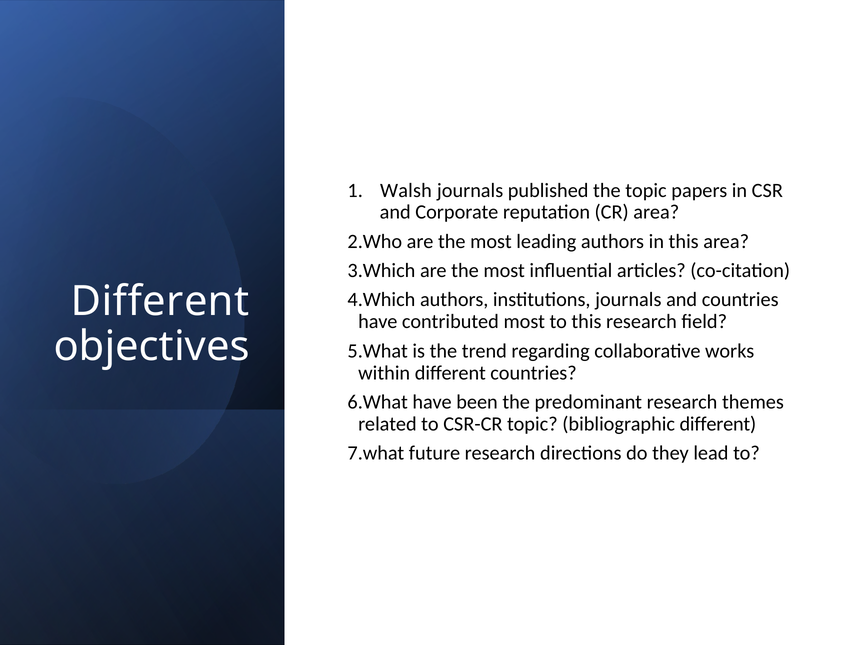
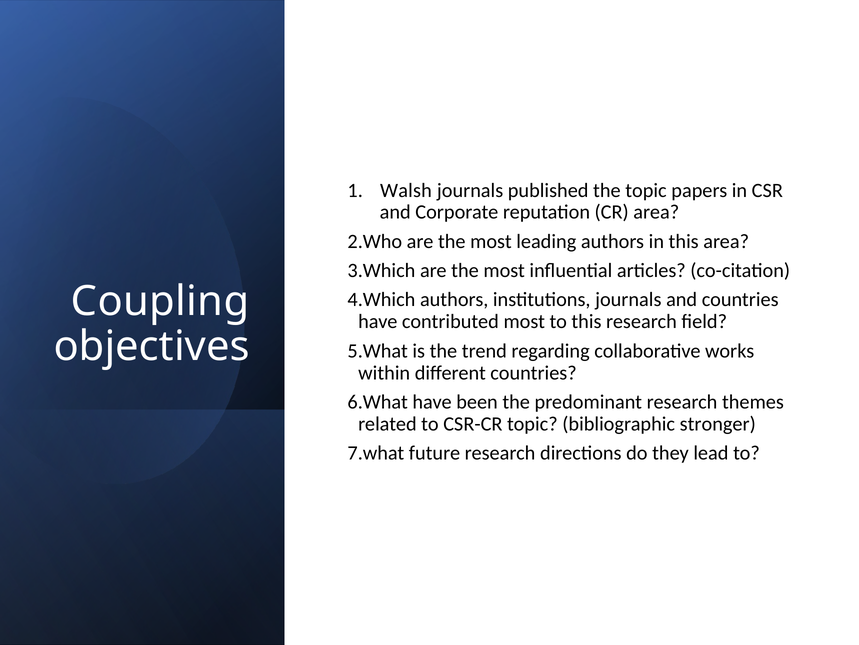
Different: Different -> Coupling (160, 301)
bibliographic different: different -> stronger (718, 423)
